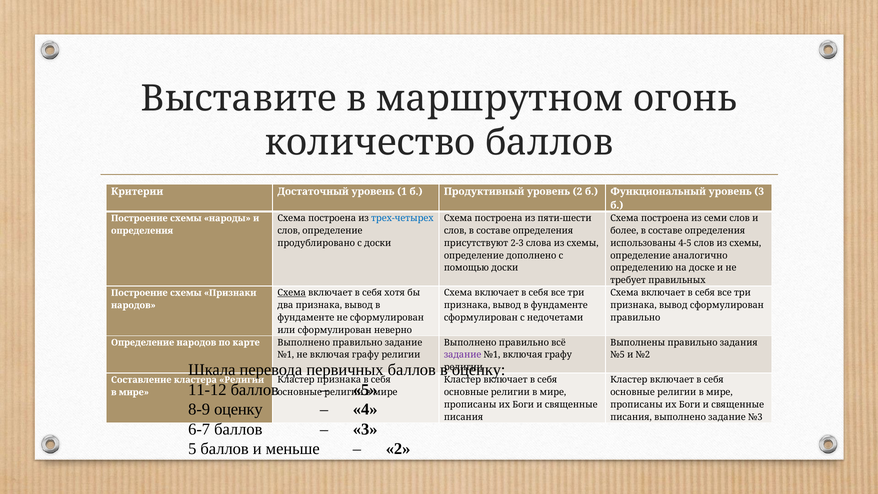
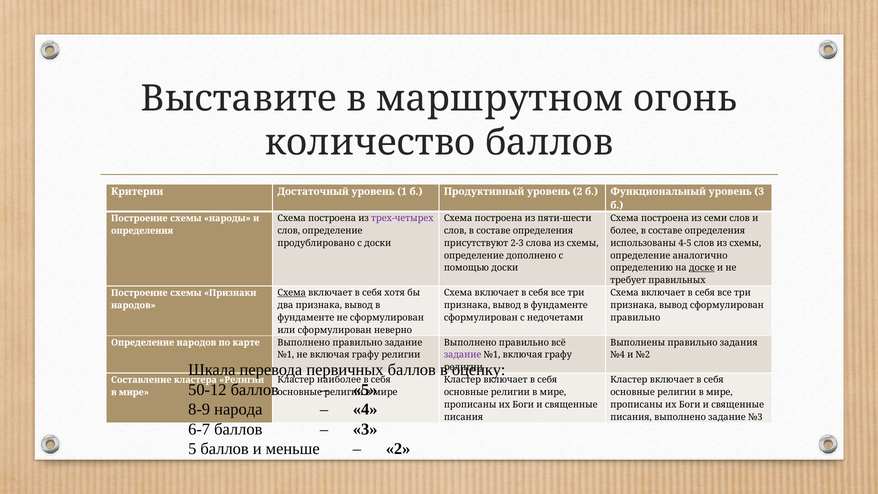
трех-четырех colour: blue -> purple (402, 218)
доске underline: none -> present (702, 268)
№5: №5 -> №4 (618, 355)
Кластер признака: признака -> наиболее (339, 380)
11-12: 11-12 -> 50-12 (207, 390)
8-9 оценку: оценку -> народа (238, 409)
